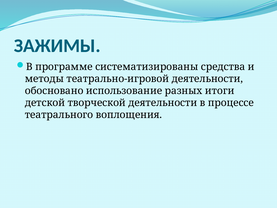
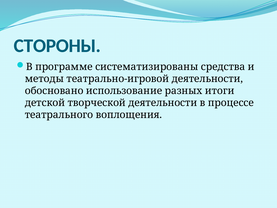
ЗАЖИМЫ: ЗАЖИМЫ -> СТОРОНЫ (57, 46)
